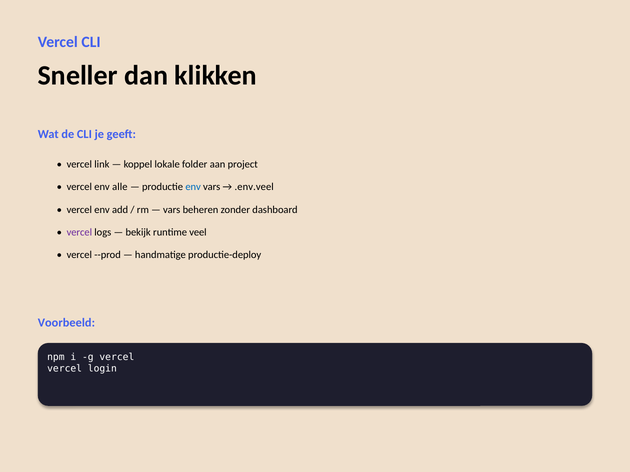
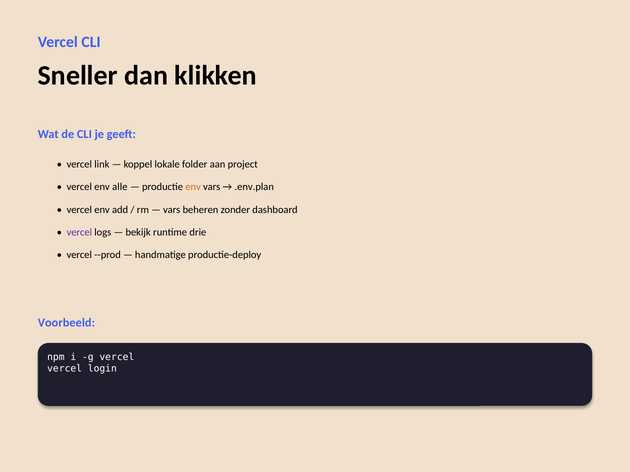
env colour: blue -> orange (193, 187)
.env.veel: .env.veel -> .env.plan (254, 187)
veel: veel -> drie (198, 233)
